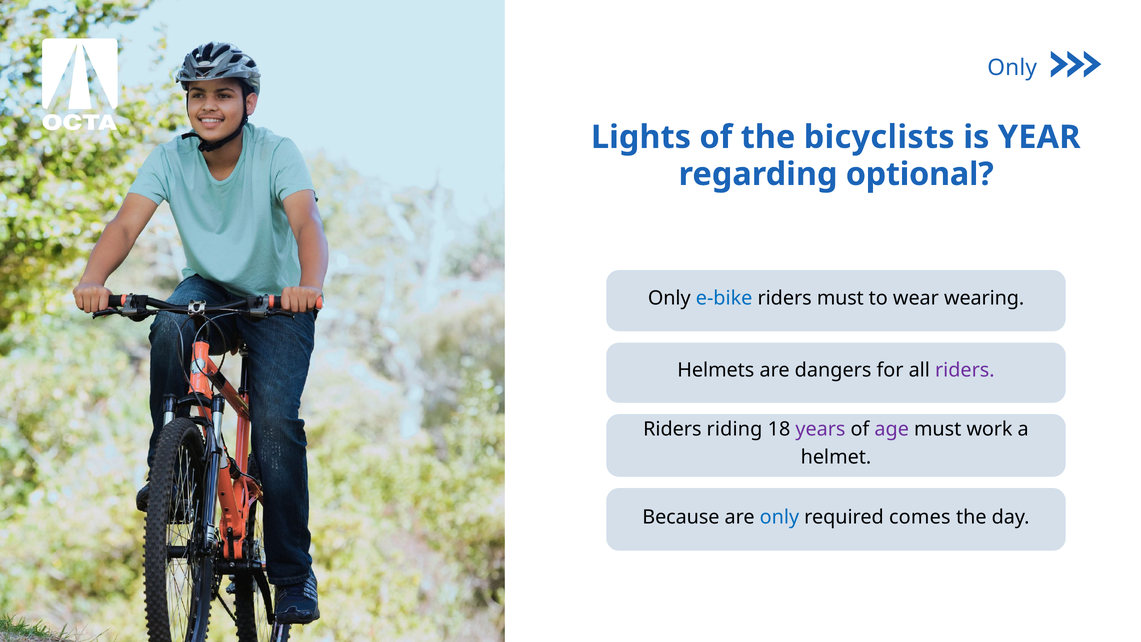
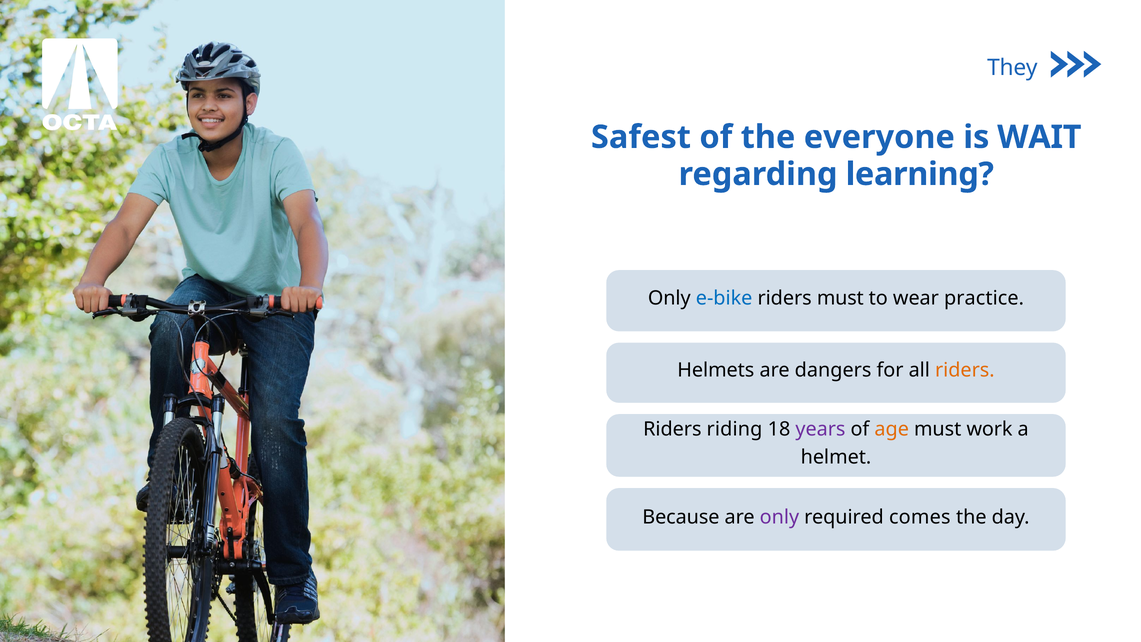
Only: Only -> They (1012, 68)
Lights: Lights -> Safest (641, 137)
bicyclists: bicyclists -> everyone (879, 137)
YEAR: YEAR -> WAIT (1039, 137)
optional: optional -> learning (920, 174)
wearing: wearing -> practice (984, 298)
riders colour: purple -> orange (965, 370)
age colour: purple -> orange (892, 429)
only colour: blue -> purple (779, 517)
